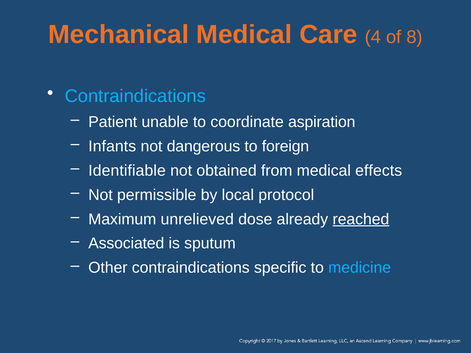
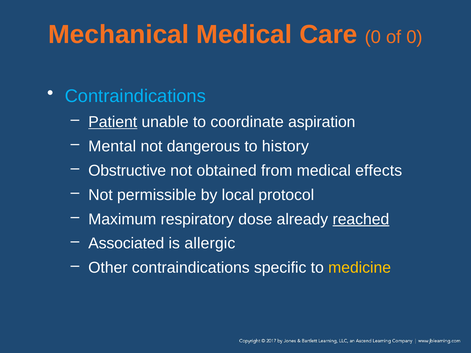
Care 4: 4 -> 0 (373, 37)
of 8: 8 -> 0 (415, 37)
Patient underline: none -> present (113, 122)
Infants: Infants -> Mental (112, 146)
foreign: foreign -> history (285, 146)
Identifiable: Identifiable -> Obstructive (127, 171)
unrelieved: unrelieved -> respiratory (197, 219)
sputum: sputum -> allergic (210, 244)
medicine colour: light blue -> yellow (360, 268)
